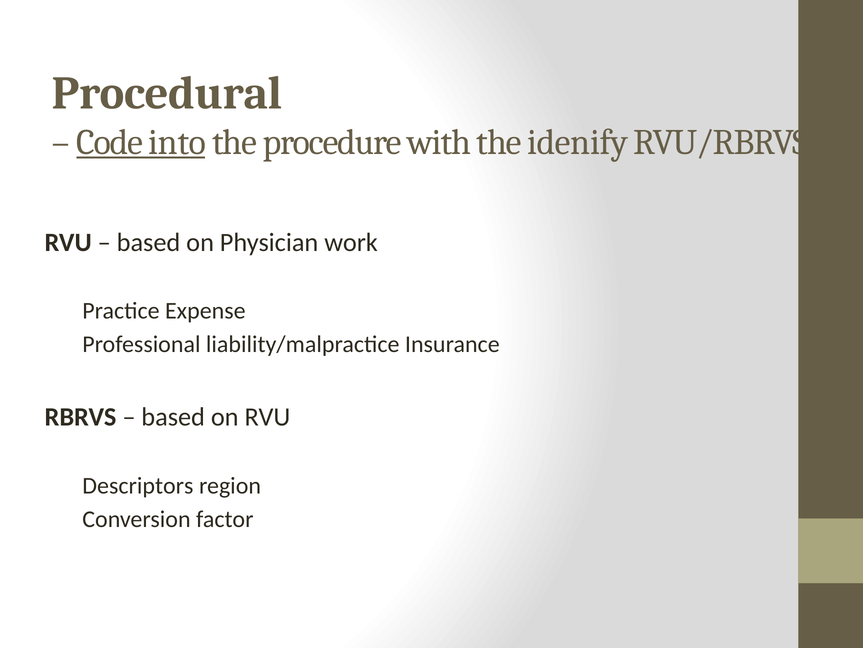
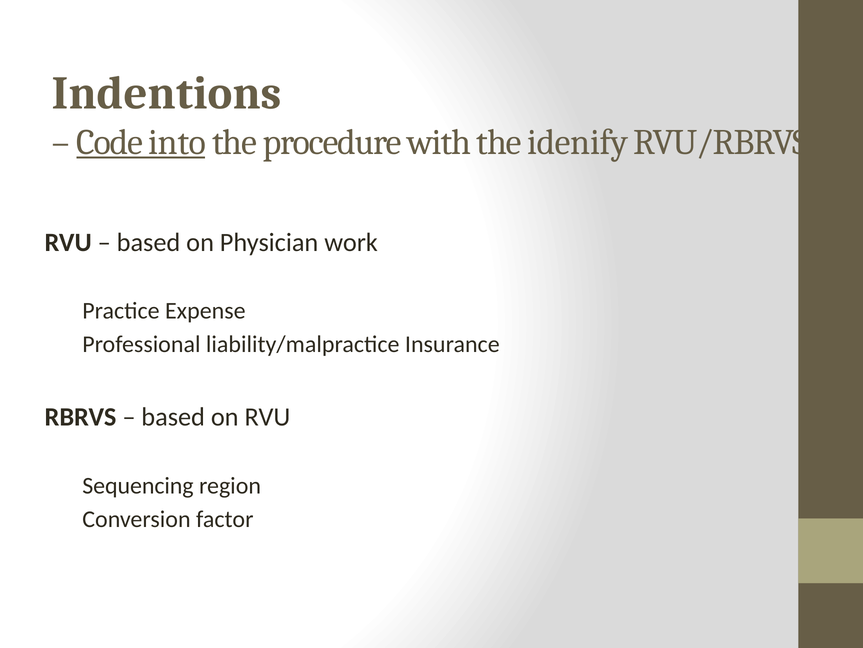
Procedural: Procedural -> Indentions (167, 93)
Descriptors: Descriptors -> Sequencing (138, 485)
